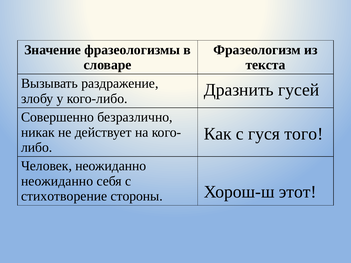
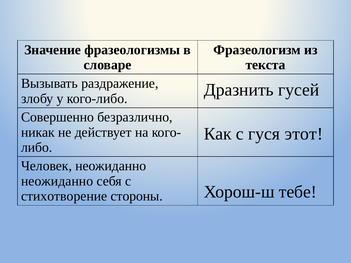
того: того -> этот (304, 134)
этот: этот -> тебе (298, 192)
